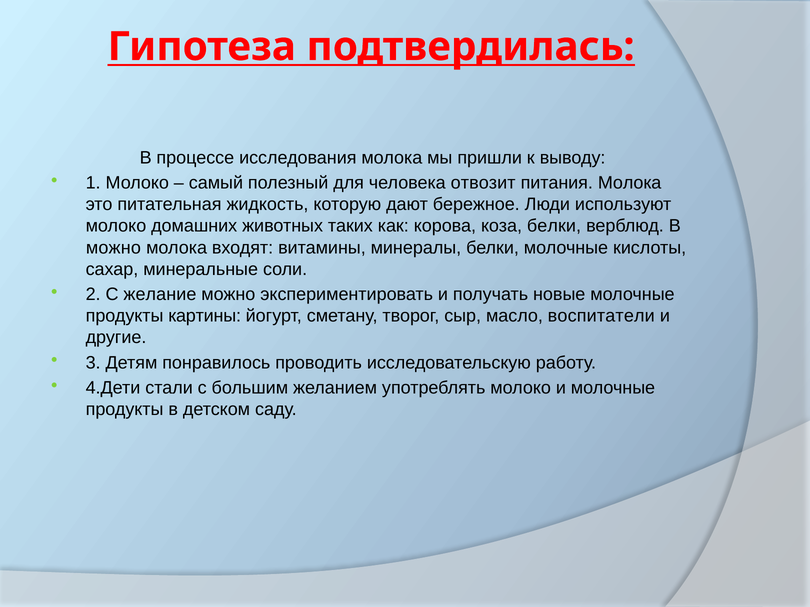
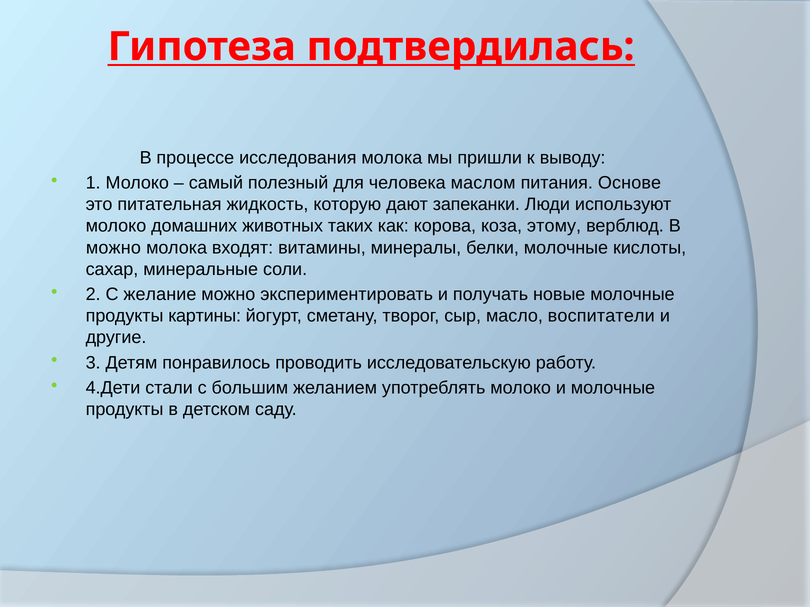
отвозит: отвозит -> маслом (483, 183)
питания Молока: Молока -> Основе (630, 183)
бережное: бережное -> запеканки (476, 205)
коза белки: белки -> этому (554, 226)
